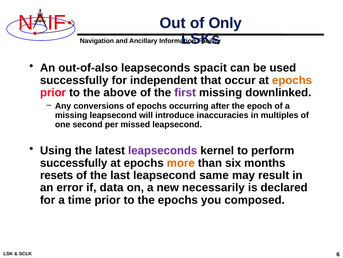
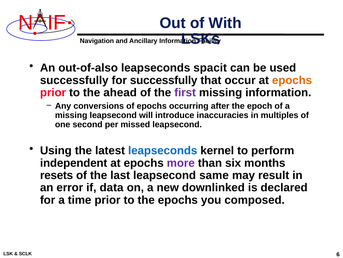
Only: Only -> With (225, 23)
for independent: independent -> successfully (164, 80)
above: above -> ahead (120, 92)
missing downlinked: downlinked -> information (278, 92)
leapseconds colour: purple -> blue (163, 150)
successfully: successfully -> independent (74, 163)
more colour: orange -> purple (181, 163)
necessarily: necessarily -> downlinked (213, 187)
